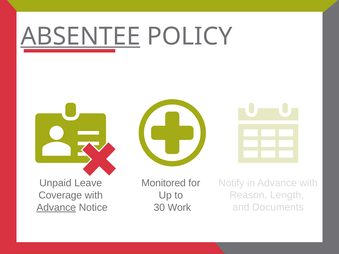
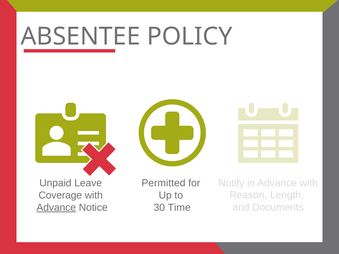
ABSENTEE underline: present -> none (80, 36)
Monitored: Monitored -> Permitted (163, 183)
Work: Work -> Time (179, 207)
